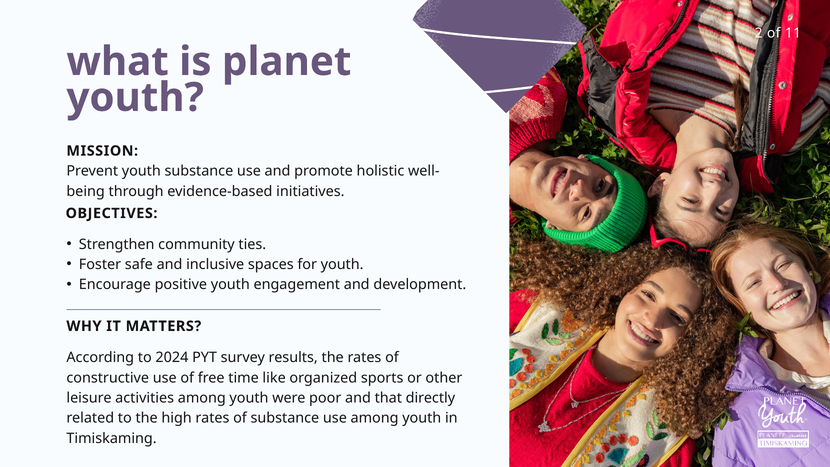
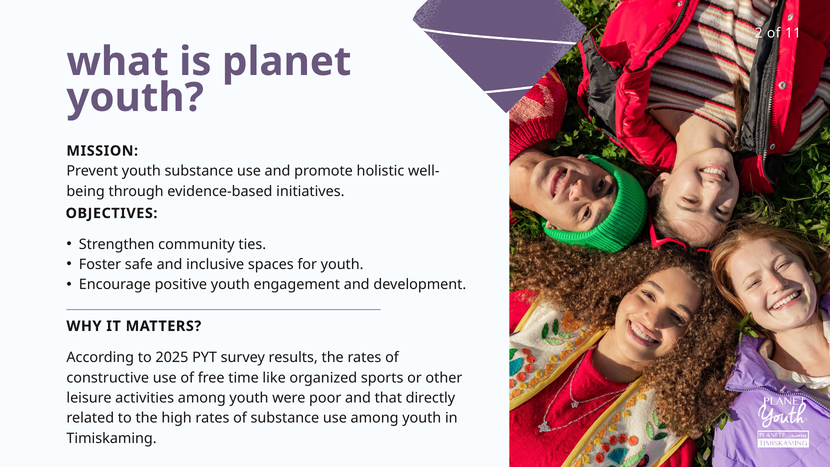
2024: 2024 -> 2025 (172, 358)
